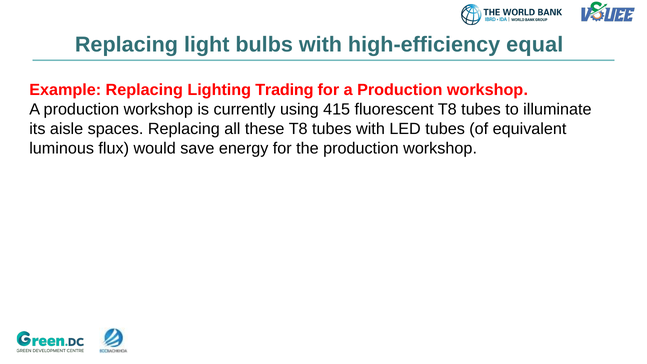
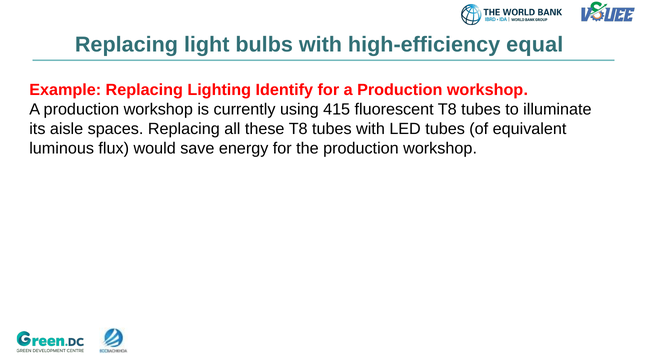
Trading: Trading -> Identify (284, 90)
